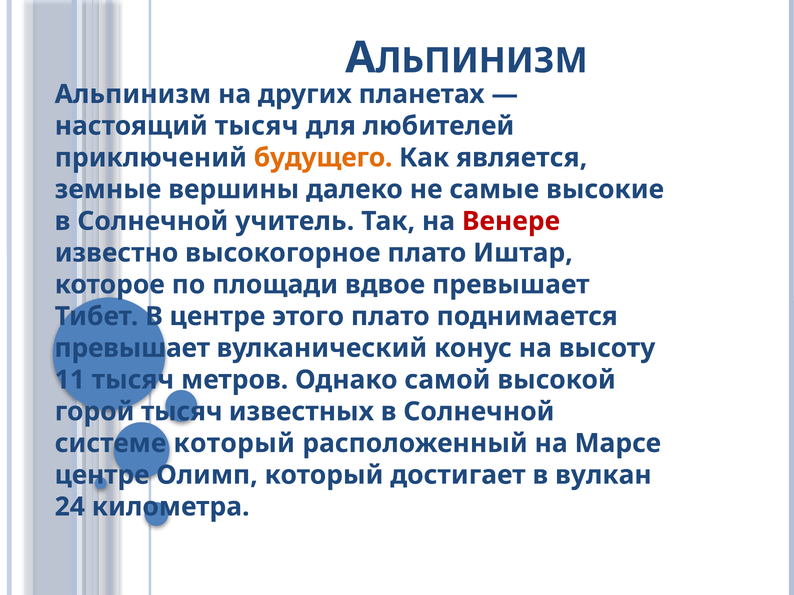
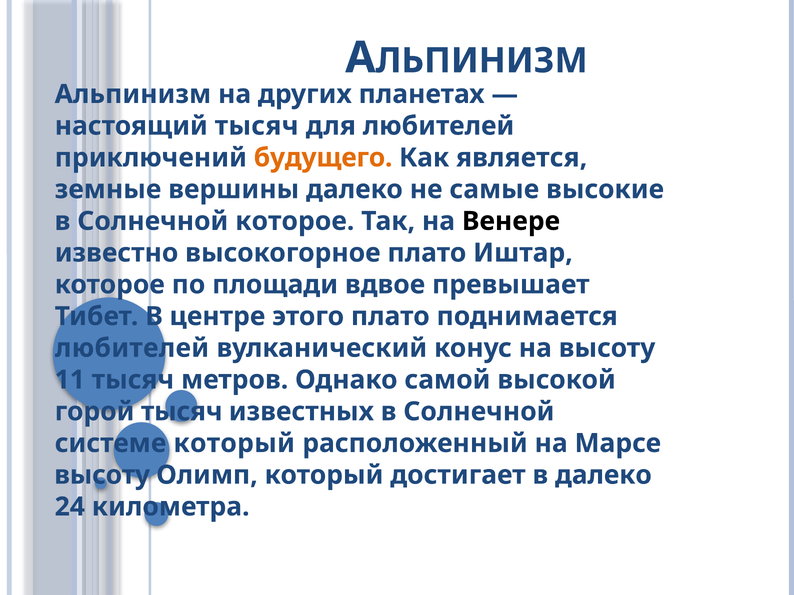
Солнечной учитель: учитель -> которое (295, 221)
Венере colour: red -> black (511, 221)
превышает: превышает -> любителей (132, 348)
центре: центре -> высоту (102, 475)
в вулкан: вулкан -> далеко (603, 475)
